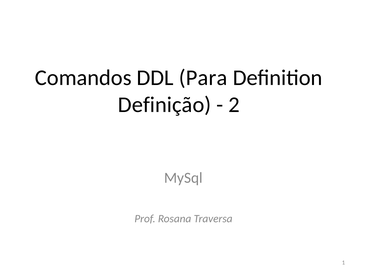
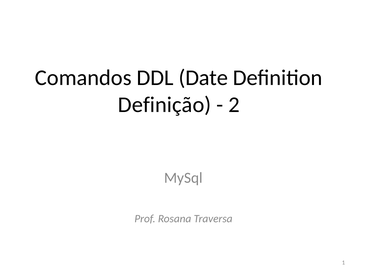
Para: Para -> Date (203, 78)
